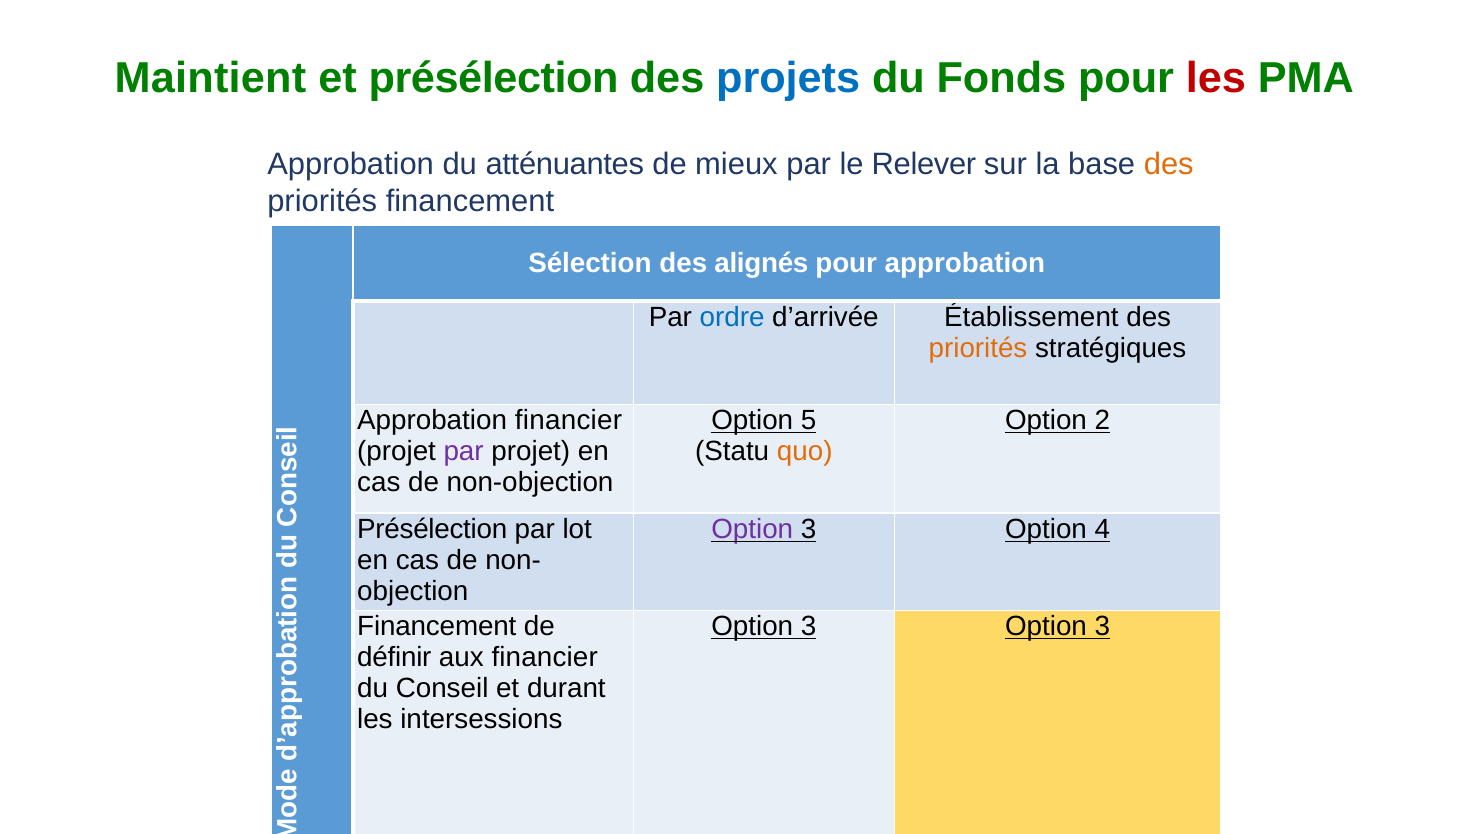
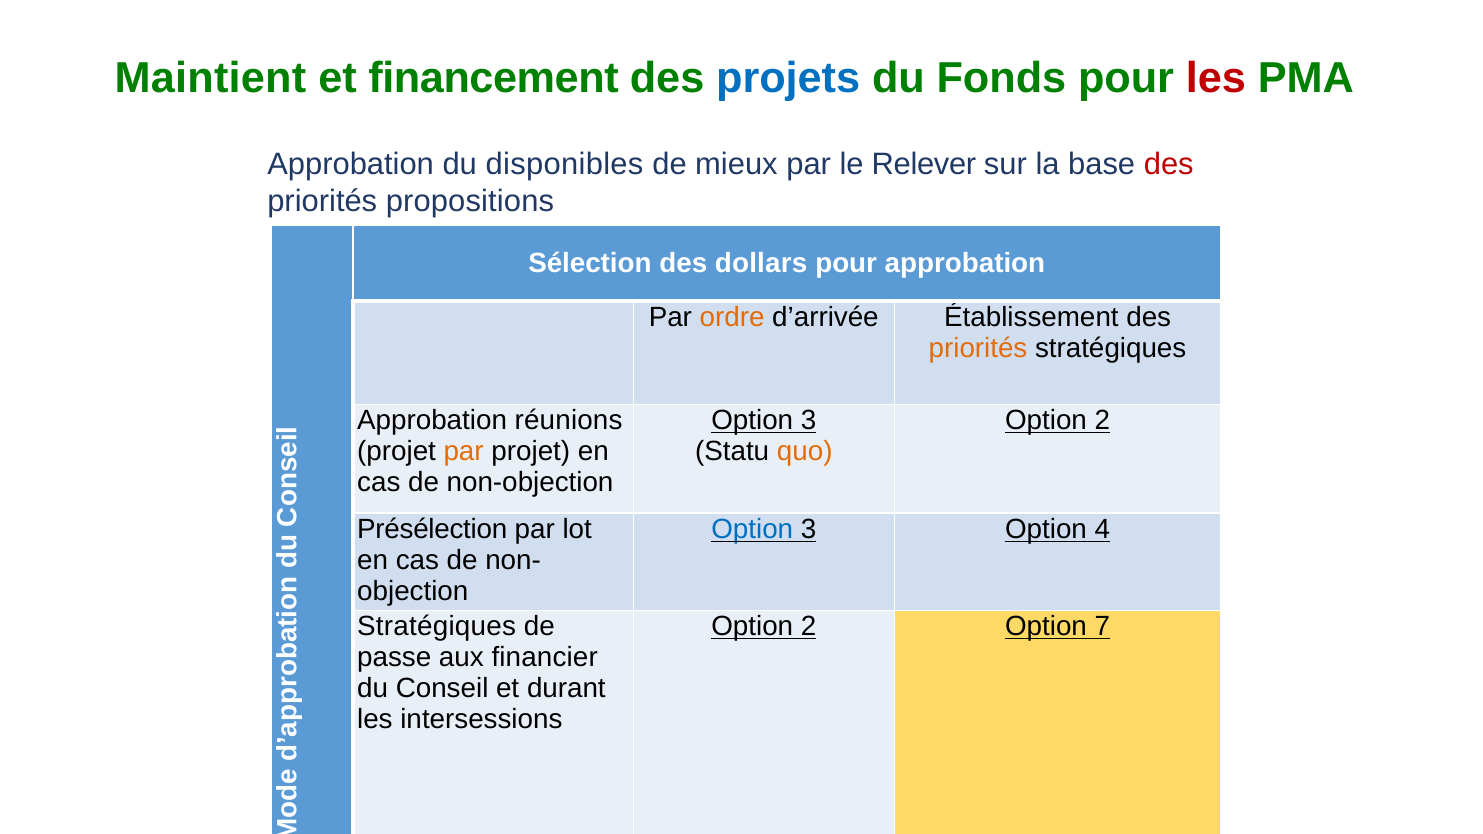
et présélection: présélection -> financement (494, 78)
atténuantes: atténuantes -> disponibles (565, 165)
des colour: orange -> red (1169, 165)
priorités financement: financement -> propositions (470, 202)
alignés: alignés -> dollars (761, 264)
ordre colour: blue -> orange (732, 317)
Approbation financier: financier -> réunions (569, 421)
5: 5 -> 3 (809, 421)
par colour: purple -> orange (464, 452)
Option colour: purple -> blue (752, 529)
Financement: Financement -> Stratégiques (437, 627)
3: 3 -> 2 (809, 627)
3: 3 -> 7 (1102, 627)
définir: définir -> passe (394, 658)
